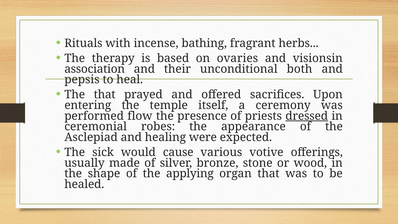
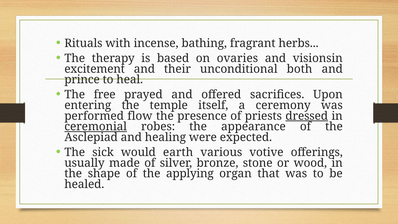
association: association -> excitement (95, 69)
pepsis: pepsis -> prince (82, 80)
The that: that -> free (105, 95)
ceremonial underline: none -> present (96, 127)
cause: cause -> earth (178, 152)
